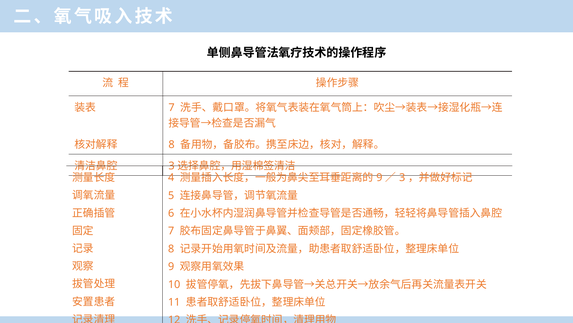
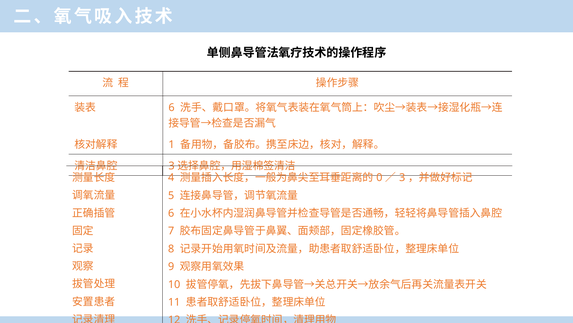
7: 7 -> 6 (172, 107)
8: 8 -> 1 (172, 144)
9: 9 -> 0 (379, 177)
